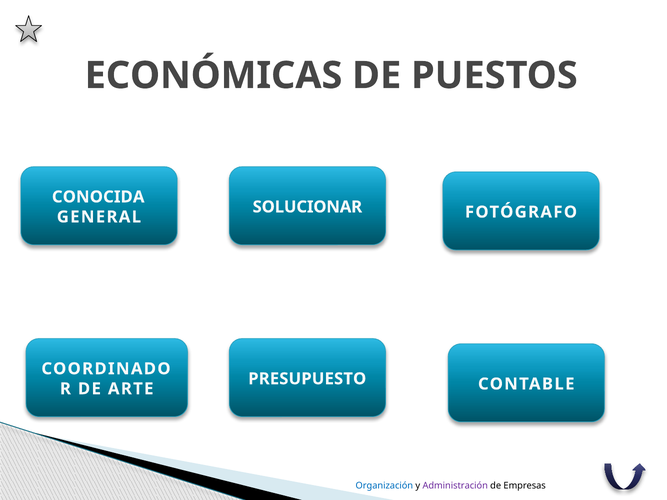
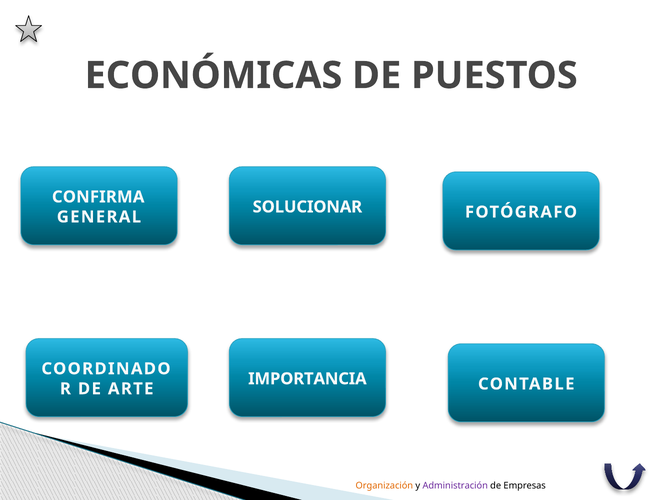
CONOCIDA: CONOCIDA -> CONFIRMA (98, 197)
PRESUPUESTO: PRESUPUESTO -> IMPORTANCIA (307, 379)
Organización colour: blue -> orange (384, 486)
